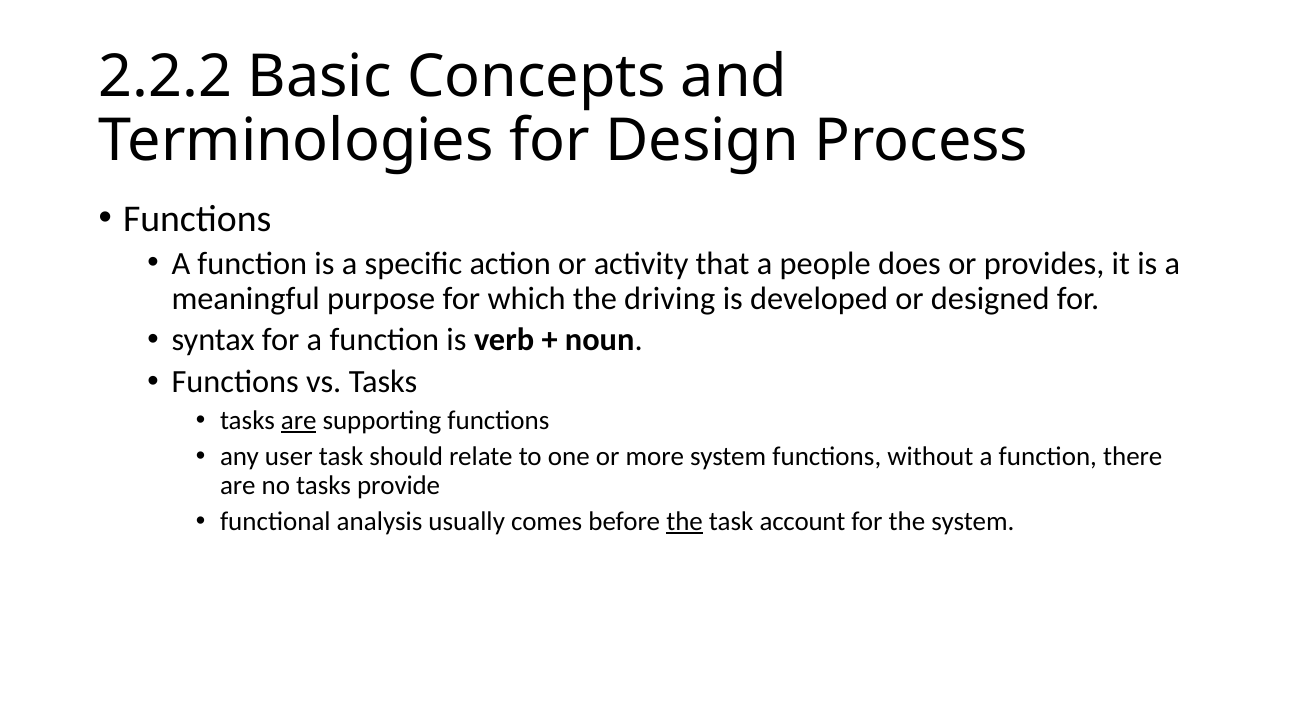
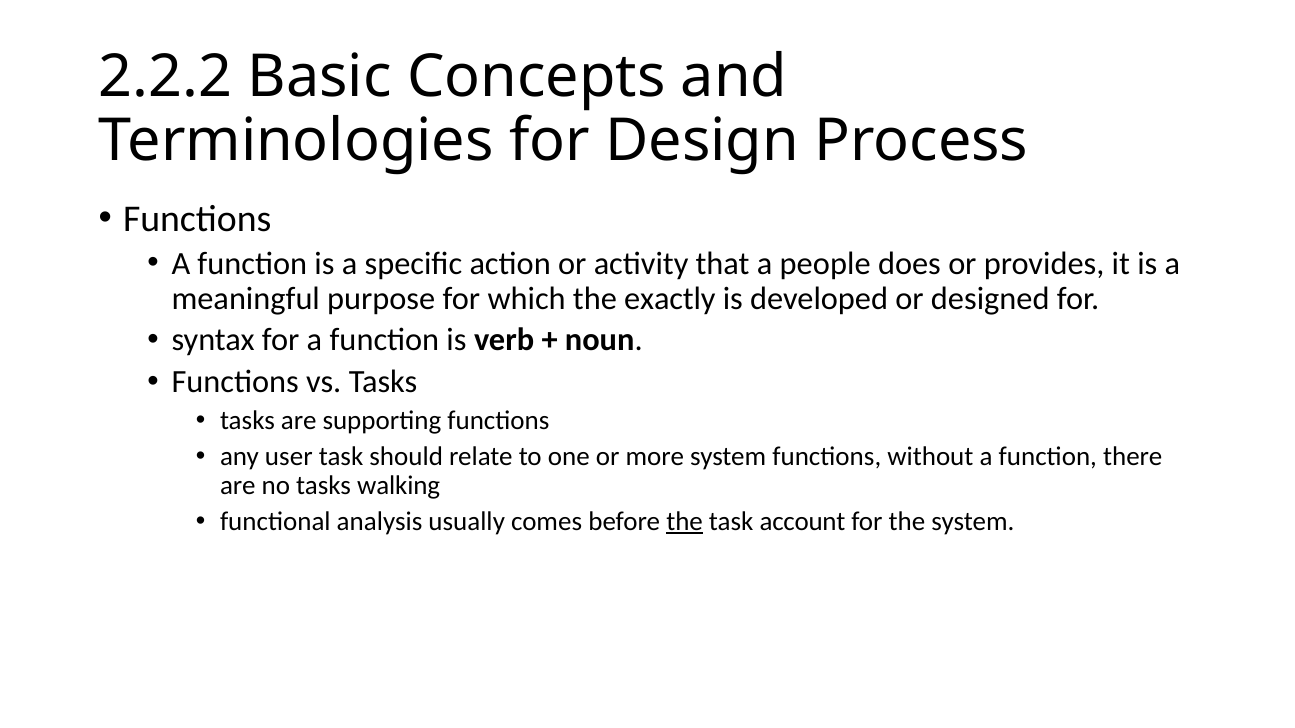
driving: driving -> exactly (670, 299)
are underline: present -> none (299, 421)
provide: provide -> walking (399, 486)
